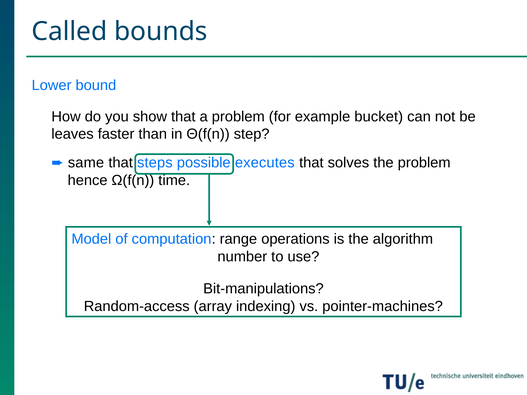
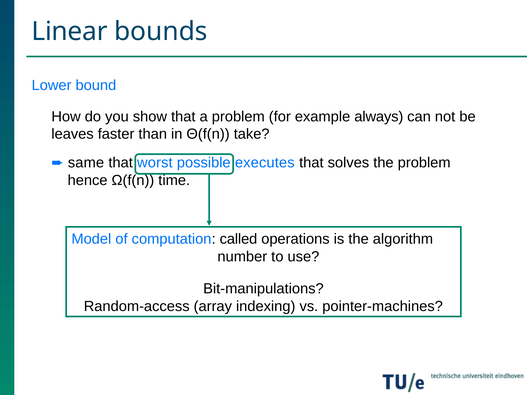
Called: Called -> Linear (70, 32)
bucket: bucket -> always (379, 117)
step: step -> take (252, 134)
steps: steps -> worst (155, 163)
range: range -> called (238, 239)
